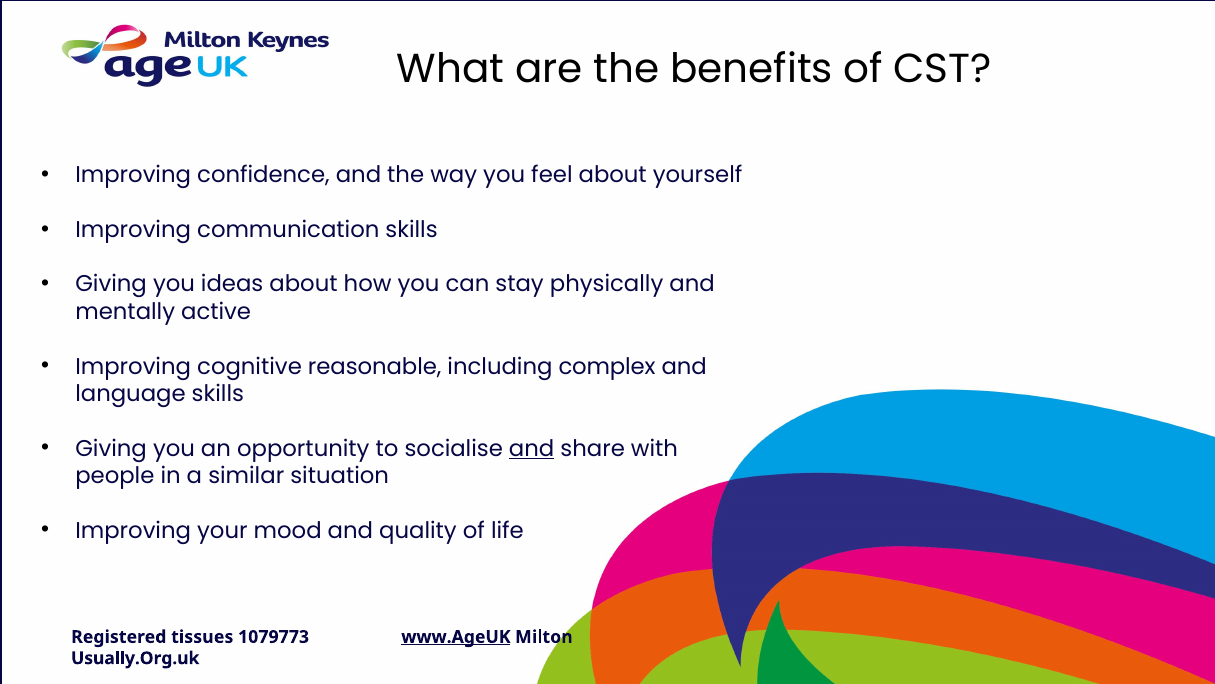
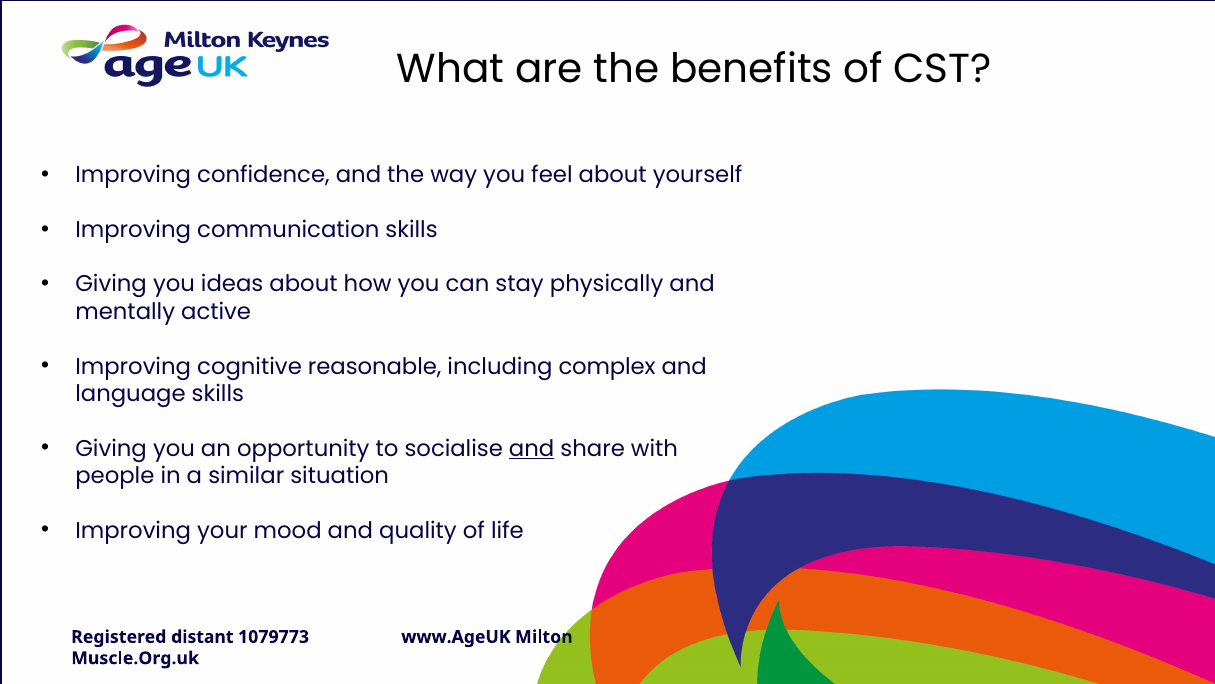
tissues: tissues -> distant (202, 636)
www.AgeUK underline: present -> none (456, 636)
Usually.Org.uk: Usually.Org.uk -> Muscle.Org.uk (135, 658)
